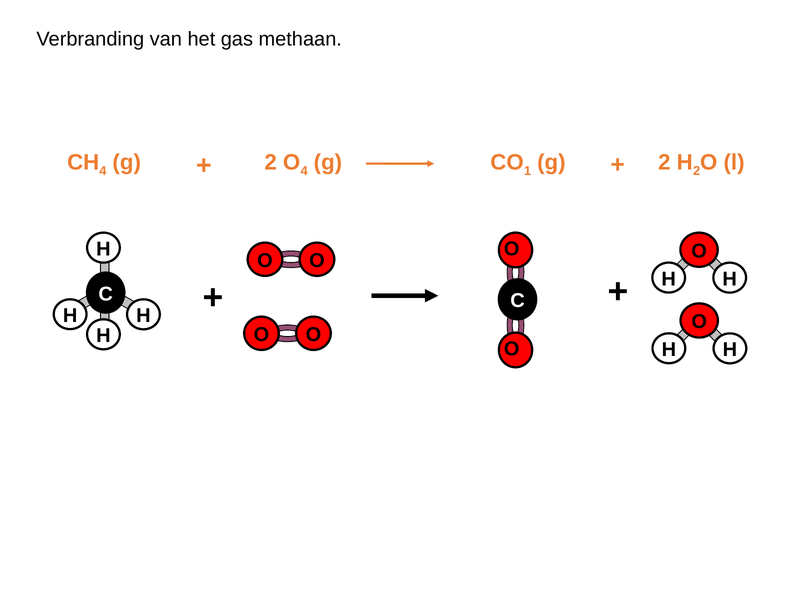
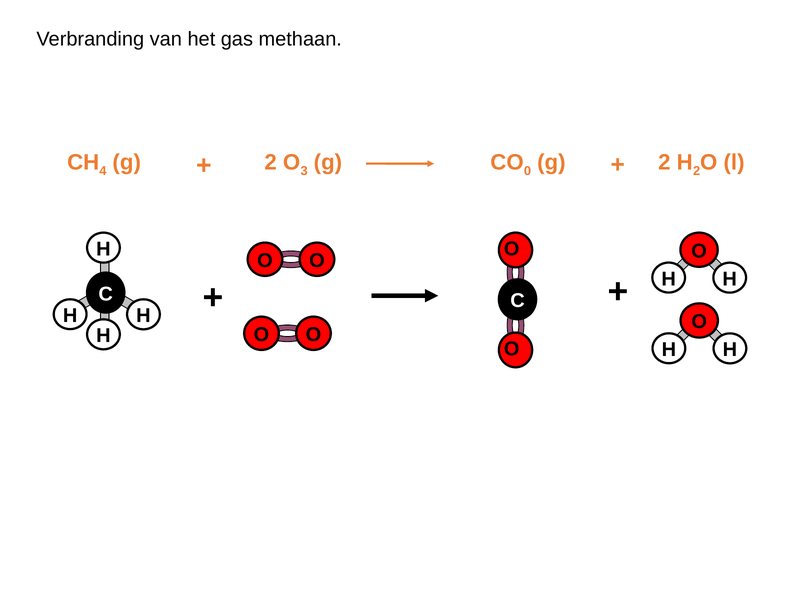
O 4: 4 -> 3 (304, 171)
1: 1 -> 0 (528, 171)
